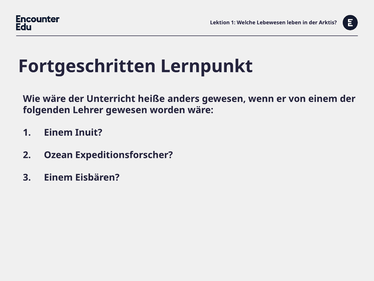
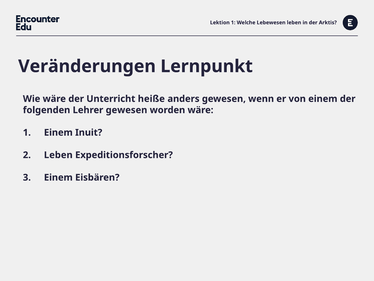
Fortgeschritten: Fortgeschritten -> Veränderungen (87, 66)
Ozean: Ozean -> Leben (58, 155)
